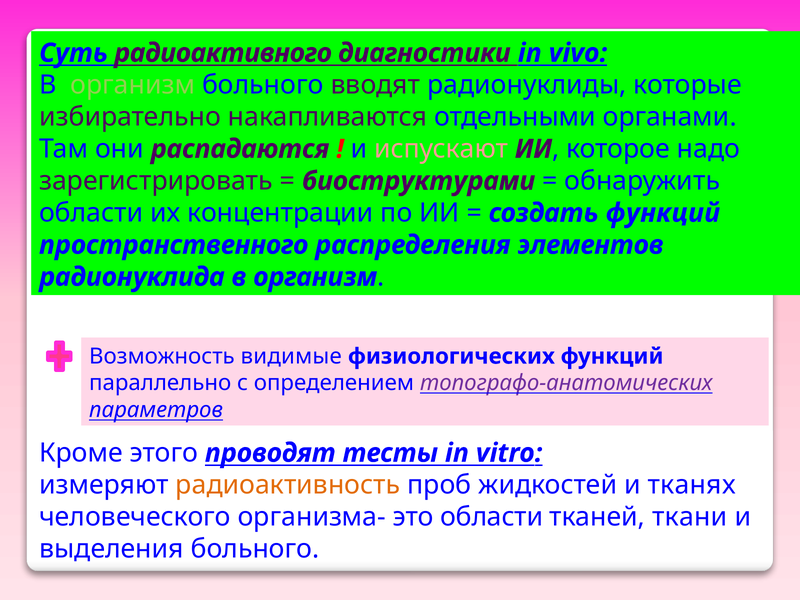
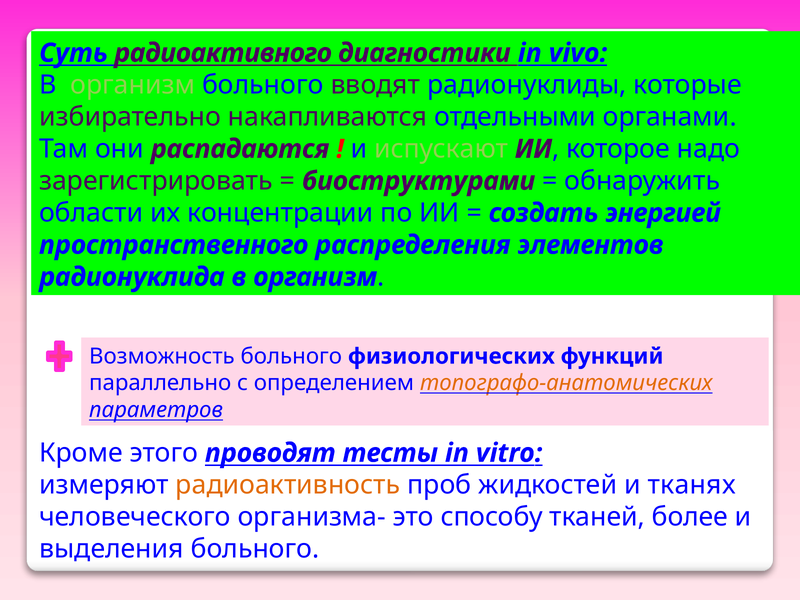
испускают colour: pink -> light green (441, 149)
создать функций: функций -> энергией (663, 213)
Возможность видимые: видимые -> больного (291, 356)
топографо-анатомических colour: purple -> orange (566, 383)
это области: области -> способу (492, 517)
ткани: ткани -> более (690, 517)
